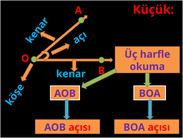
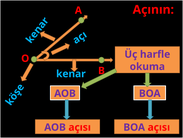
Küçük: Küçük -> Açının (153, 10)
